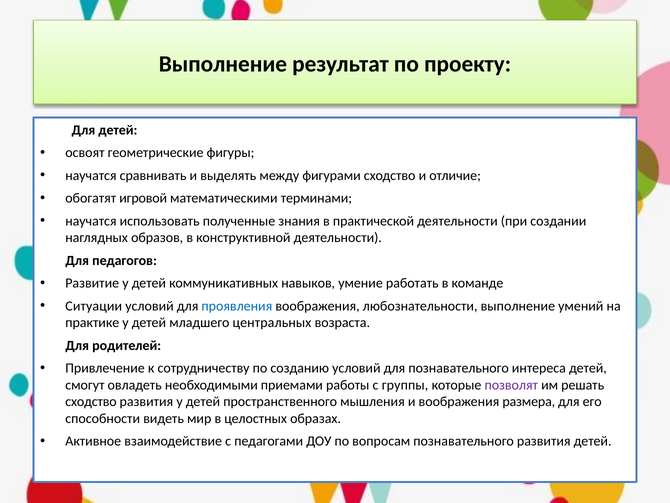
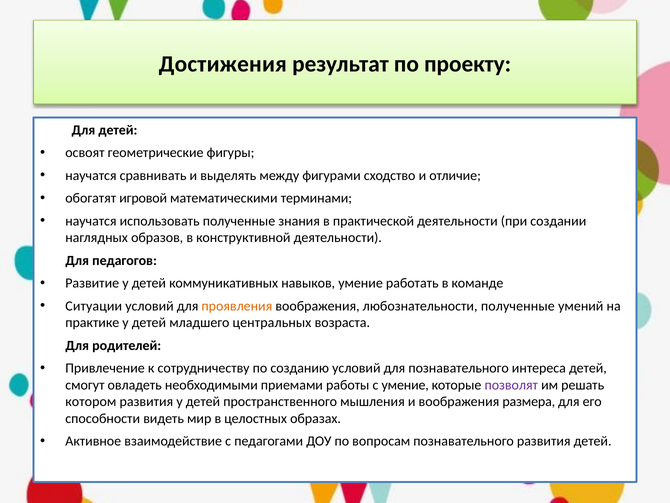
Выполнение: Выполнение -> Достижения (223, 64)
проявления colour: blue -> orange (237, 306)
любознательности выполнение: выполнение -> полученные (518, 306)
с группы: группы -> умение (405, 385)
сходство: сходство -> котором (91, 401)
